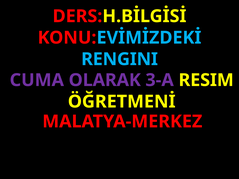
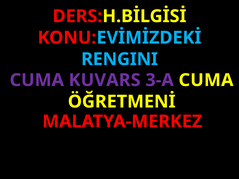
OLARAK: OLARAK -> KUVARS (105, 80)
3-A RESIM: RESIM -> CUMA (206, 80)
